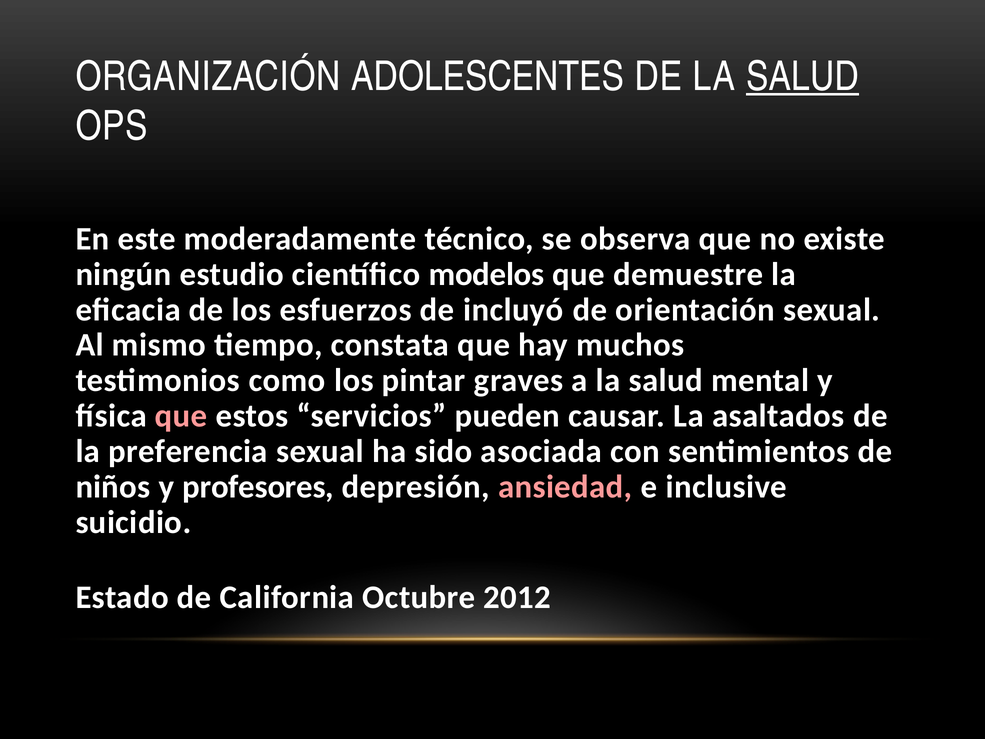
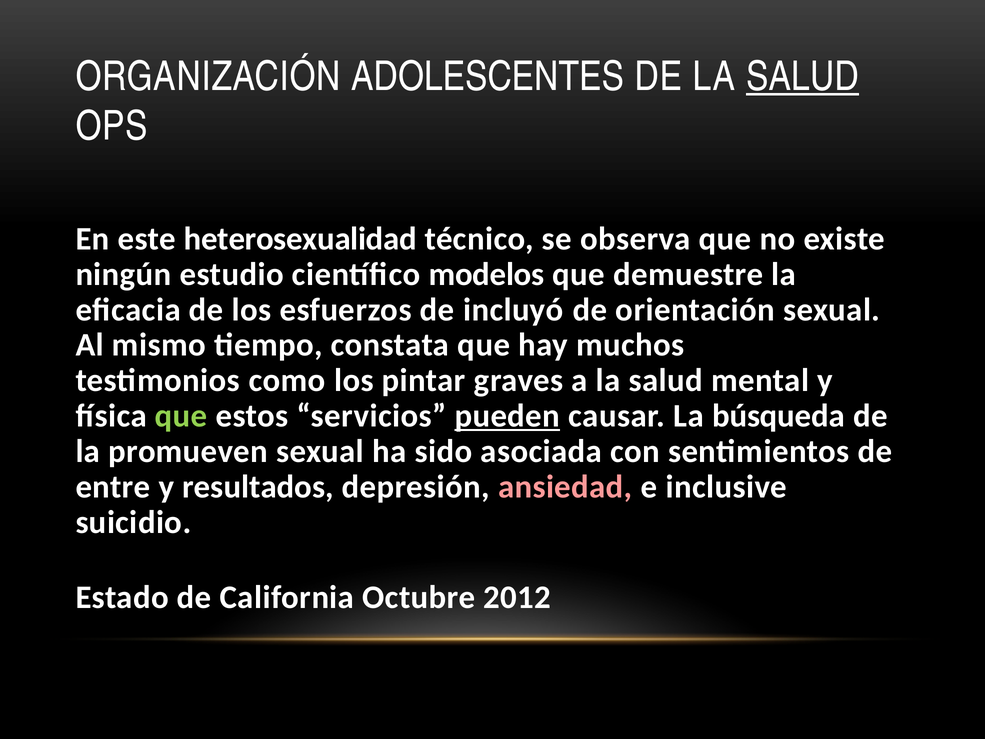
moderadamente: moderadamente -> heterosexualidad (300, 239)
que colour: pink -> light green (181, 416)
pueden underline: none -> present (507, 416)
asaltados: asaltados -> búsqueda (779, 416)
preferencia: preferencia -> promueven (188, 451)
niños: niños -> entre (113, 487)
profesores: profesores -> resultados (258, 487)
